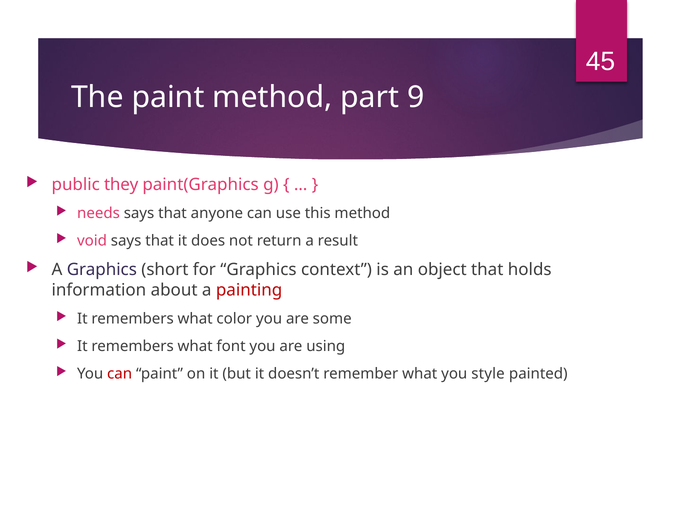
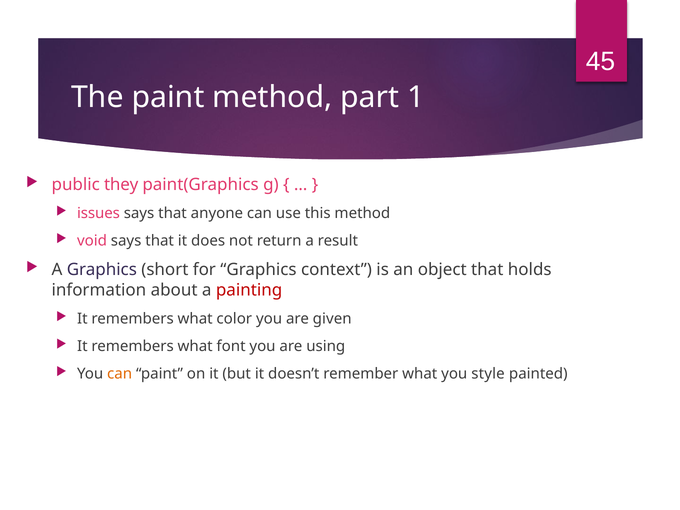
9: 9 -> 1 (416, 97)
needs: needs -> issues (99, 213)
some: some -> given (332, 319)
can colour: red -> orange (120, 374)
